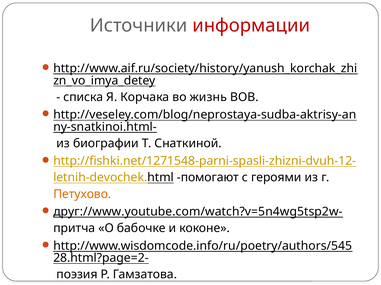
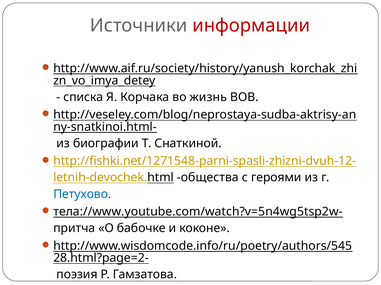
помогают: помогают -> общества (208, 178)
Петухово colour: orange -> blue (82, 195)
друг://www.youtube.com/watch?v=5n4wg5tsp2w-: друг://www.youtube.com/watch?v=5n4wg5tsp2w- -> тела://www.youtube.com/watch?v=5n4wg5tsp2w- (198, 212)
